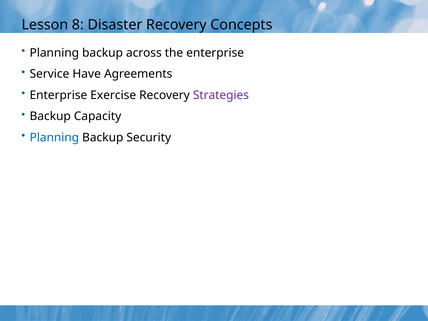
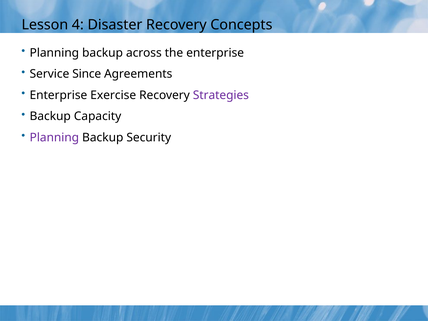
8: 8 -> 4 (78, 25)
Have: Have -> Since (87, 74)
Planning colour: blue -> purple (54, 137)
